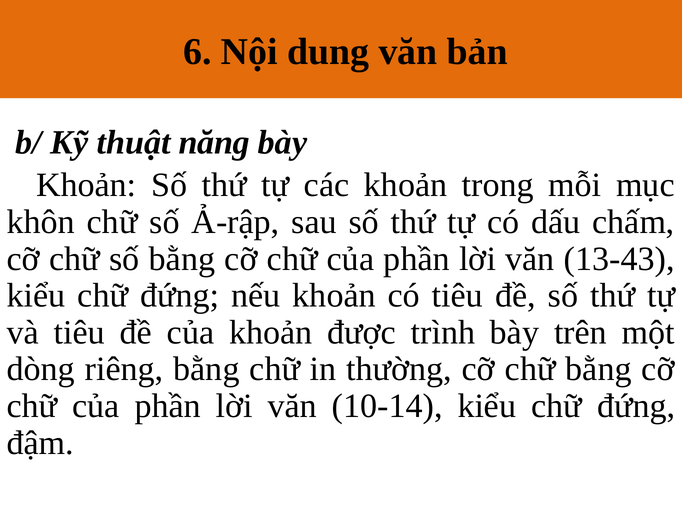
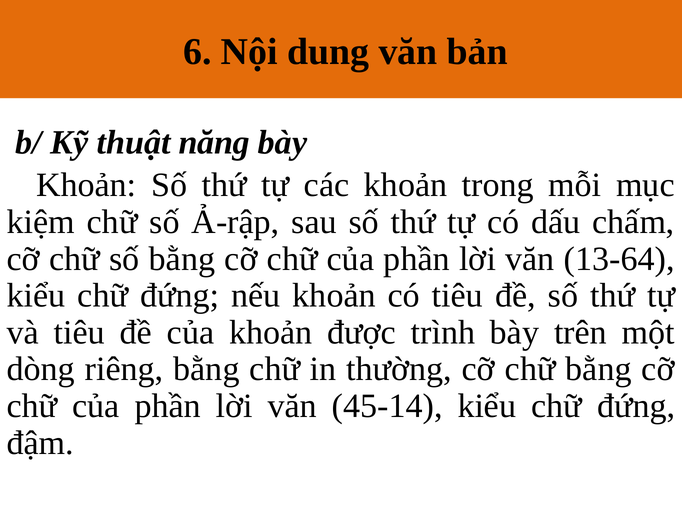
khôn: khôn -> kiệm (41, 222)
13-43: 13-43 -> 13-64 (619, 259)
10-14: 10-14 -> 45-14 (387, 406)
